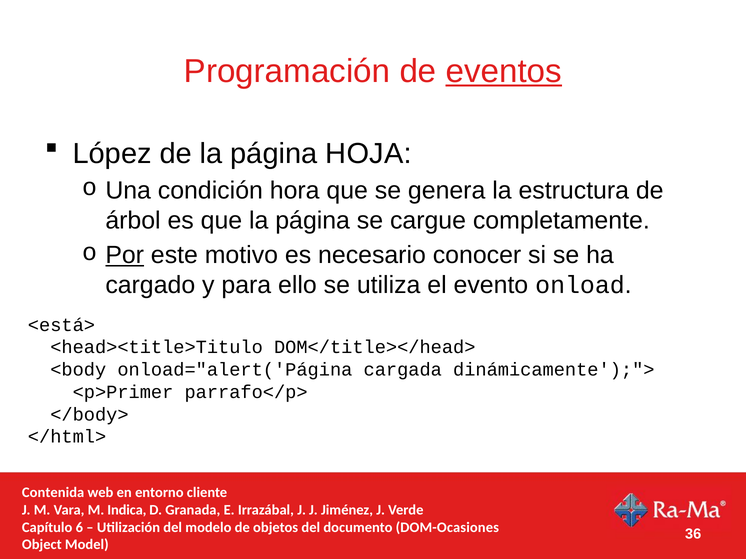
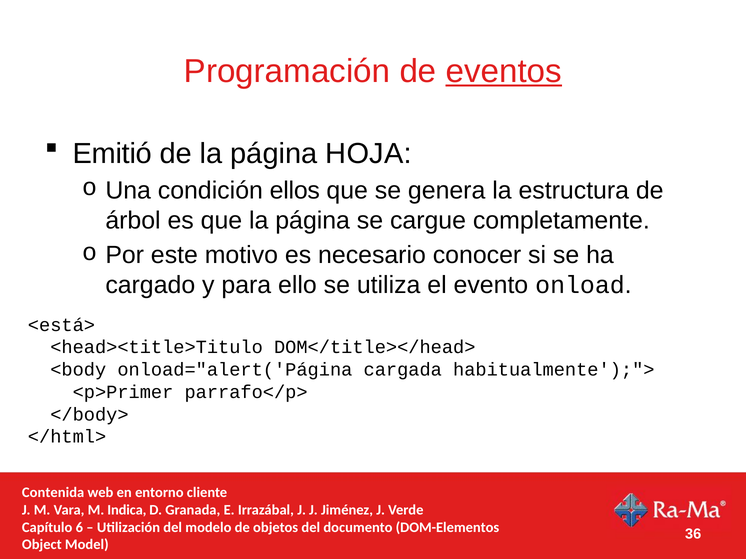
López: López -> Emitió (112, 154)
hora: hora -> ellos (295, 191)
Por underline: present -> none (125, 255)
dinámicamente');">: dinámicamente');"> -> habitualmente');"> (554, 370)
DOM-Ocasiones: DOM-Ocasiones -> DOM-Elementos (447, 528)
